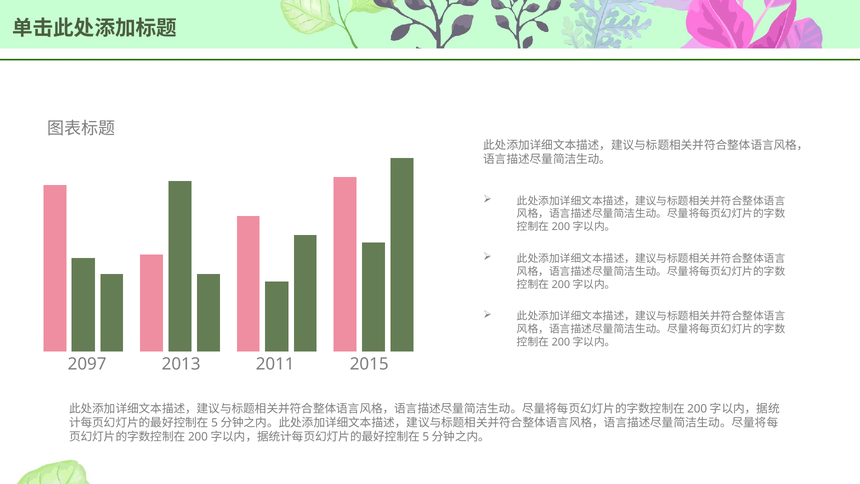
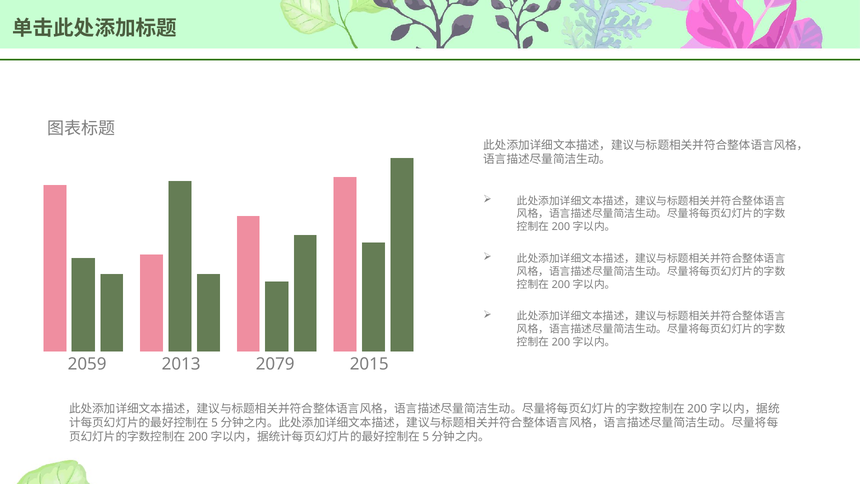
2097: 2097 -> 2059 (87, 364)
2011: 2011 -> 2079 (275, 364)
